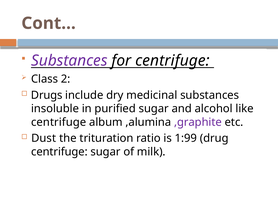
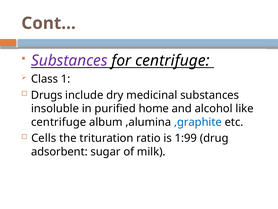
2: 2 -> 1 (66, 79)
purified sugar: sugar -> home (154, 108)
,graphite colour: purple -> blue (198, 122)
Dust: Dust -> Cells (44, 138)
centrifuge: centrifuge -> adsorbent (59, 151)
